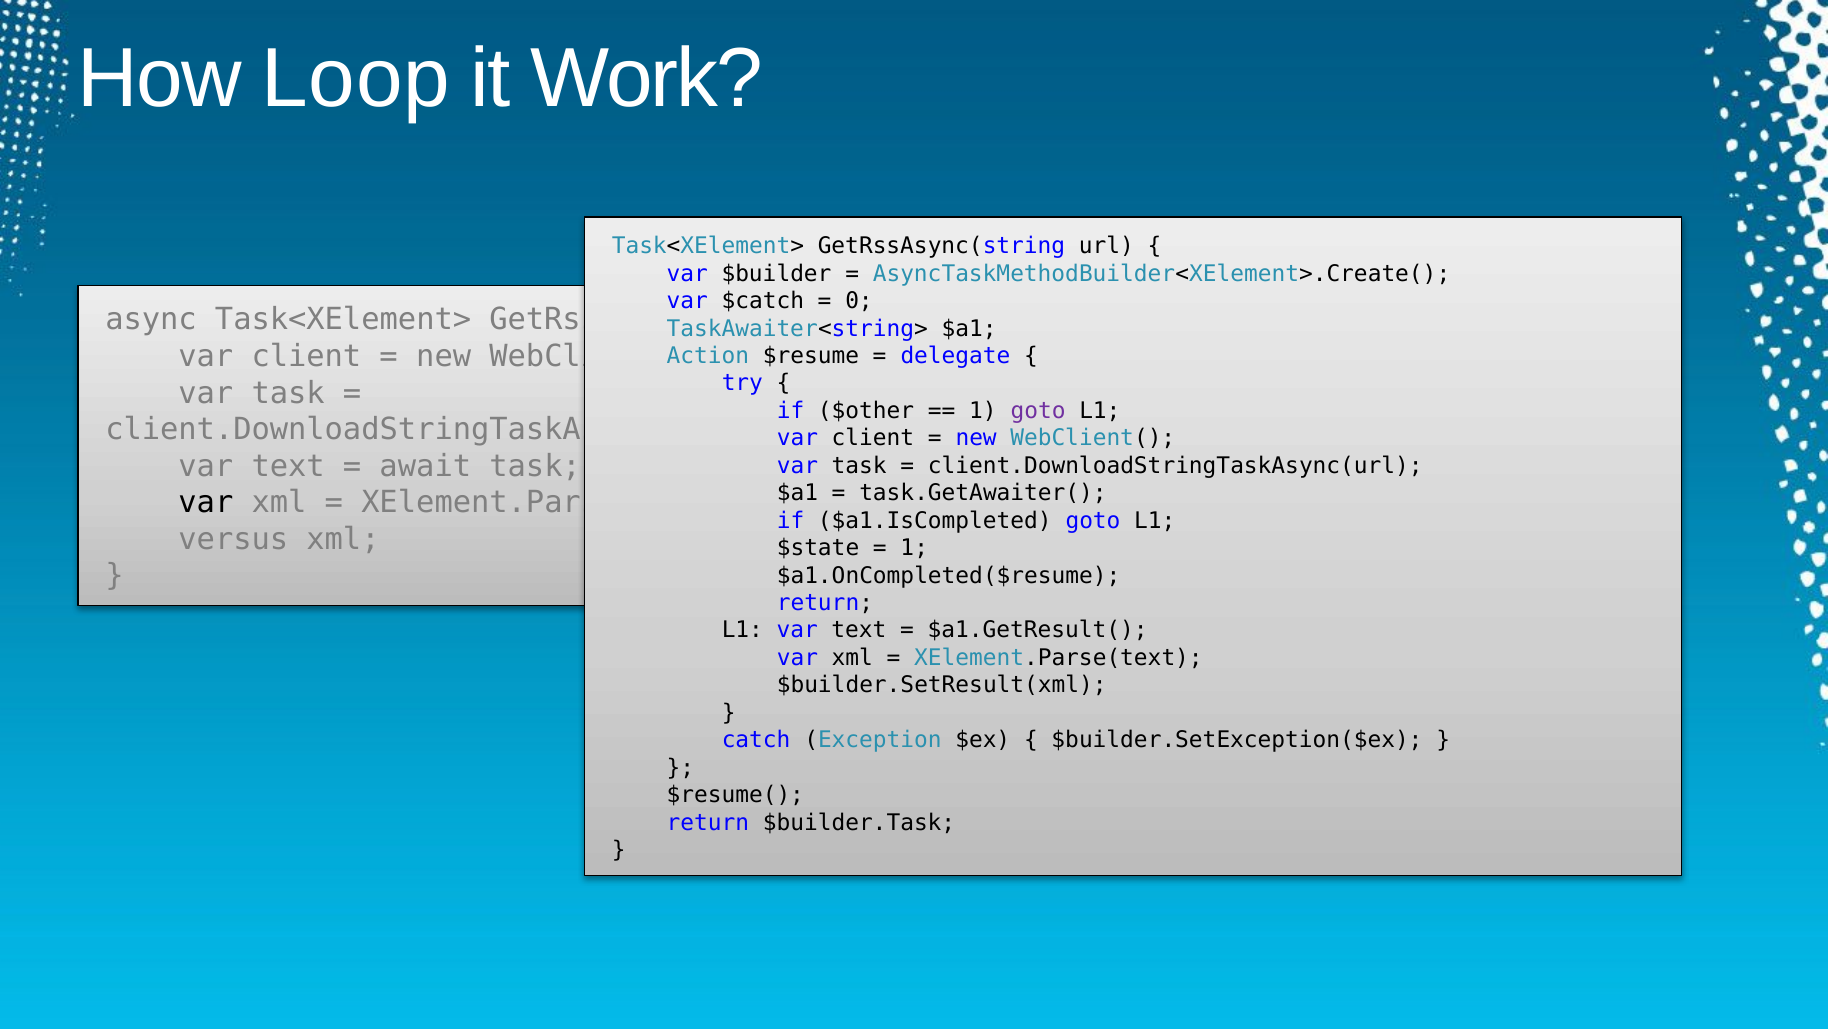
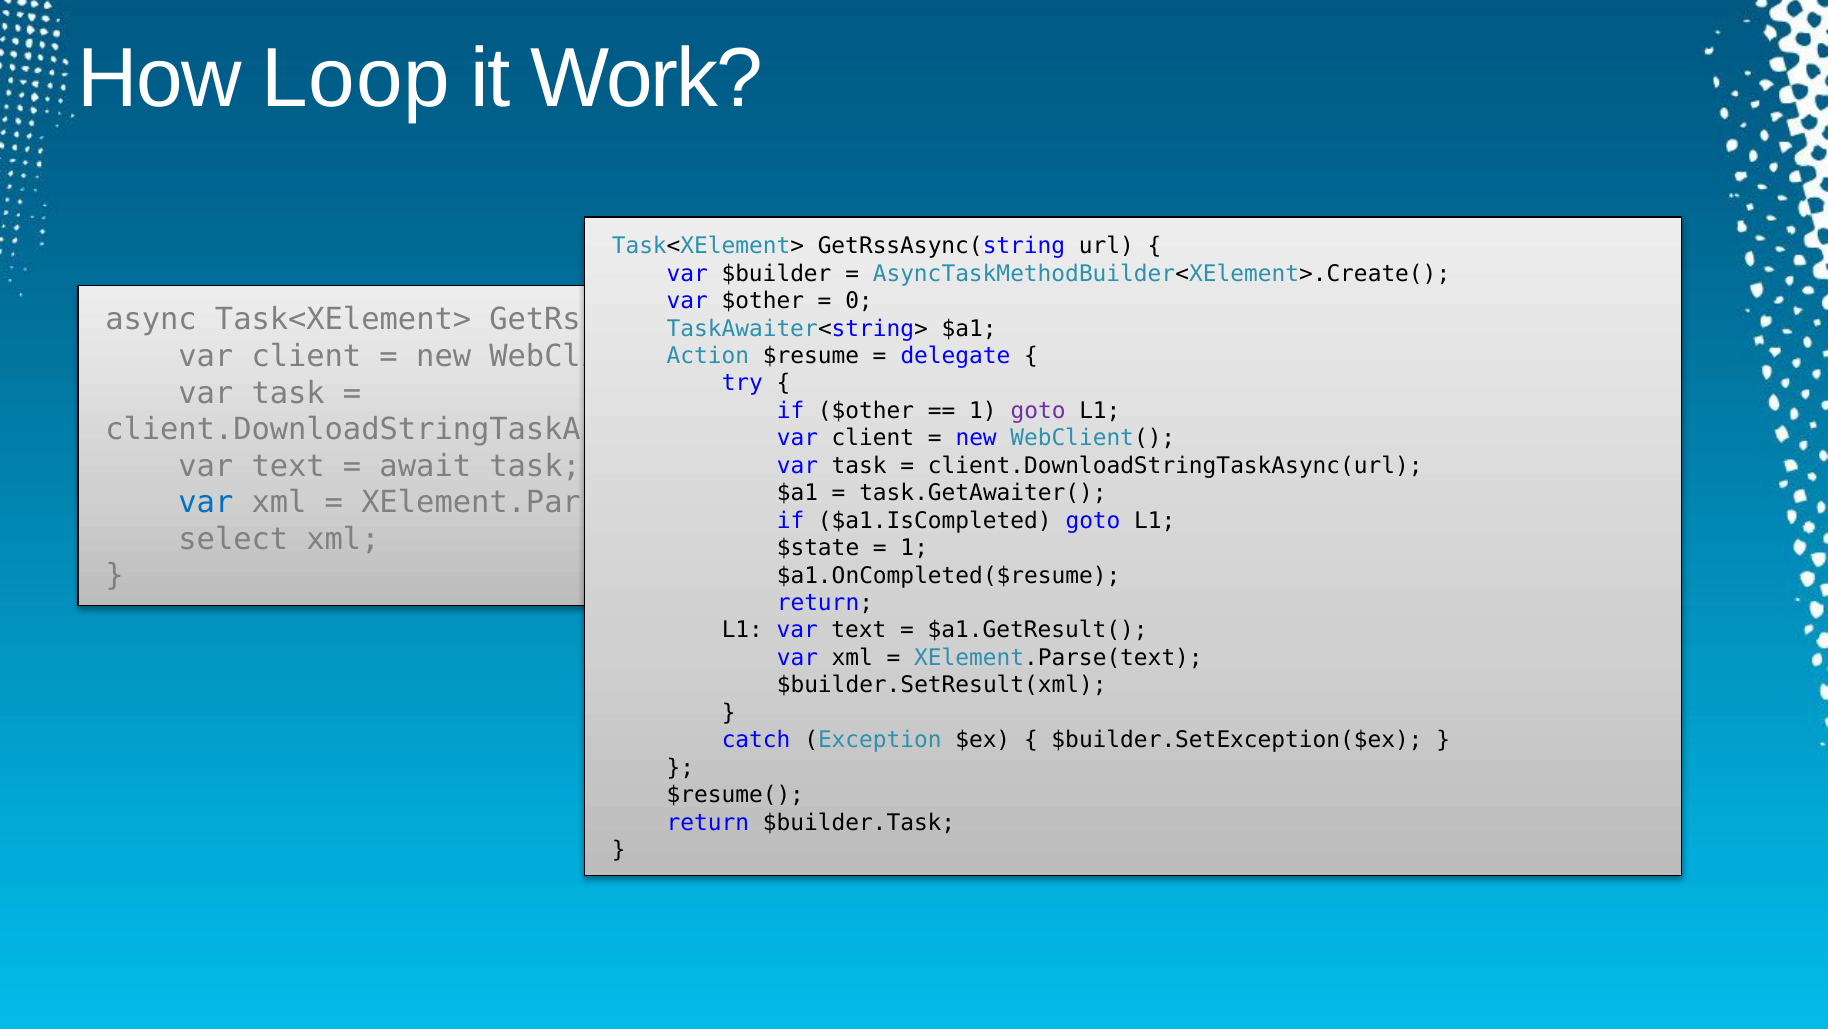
var $catch: $catch -> $other (763, 301)
var colour: black -> blue (206, 503)
versus: versus -> select (233, 539)
